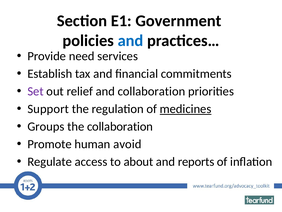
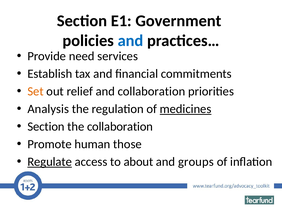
Set colour: purple -> orange (36, 91)
Support: Support -> Analysis (48, 109)
Groups: Groups -> Section (46, 126)
avoid: avoid -> those (127, 144)
Regulate underline: none -> present (50, 161)
reports: reports -> groups (196, 161)
